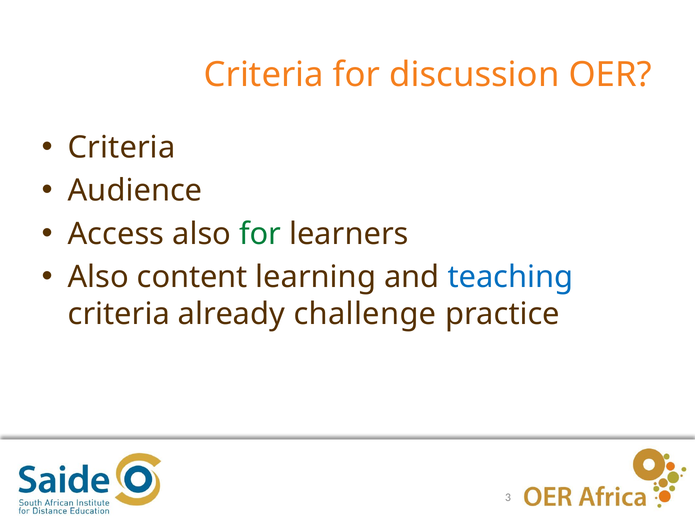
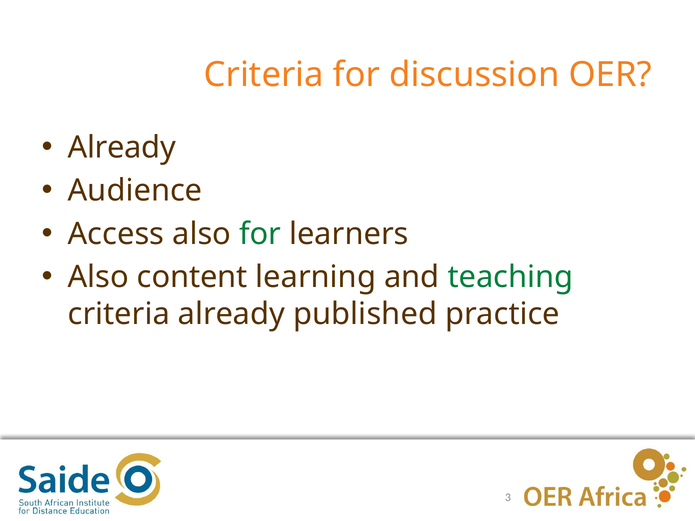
Criteria: Criteria -> Already (122, 148)
teaching colour: blue -> green (511, 277)
challenge: challenge -> published (365, 314)
